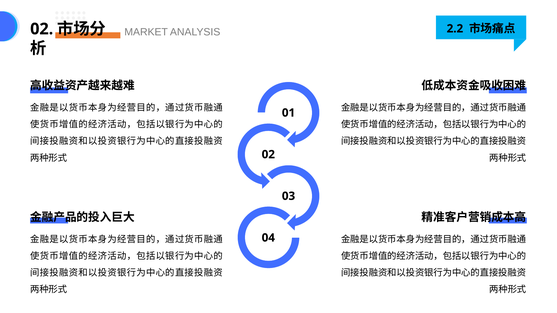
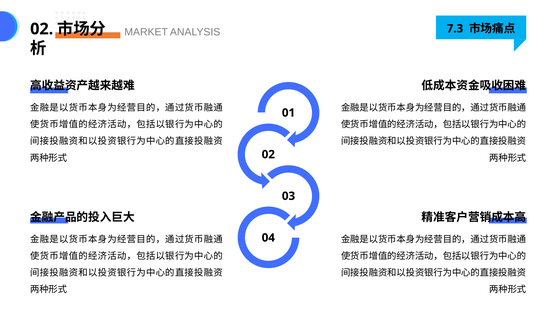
2.2: 2.2 -> 7.3 (455, 29)
